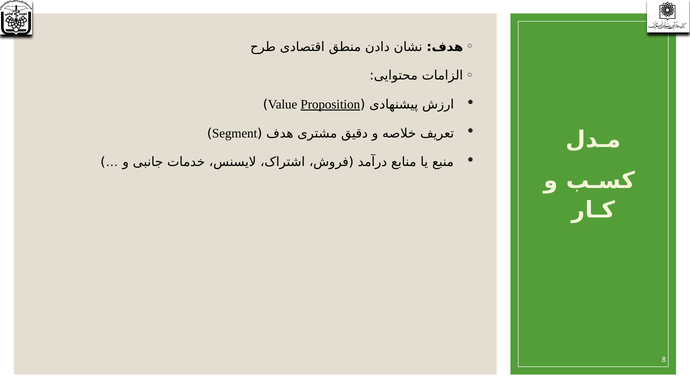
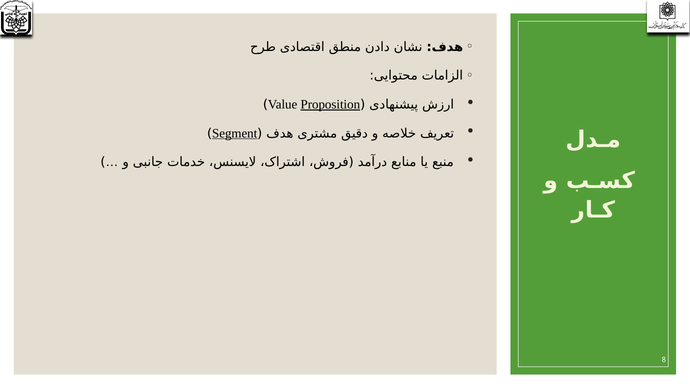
Segment underline: none -> present (235, 133)
